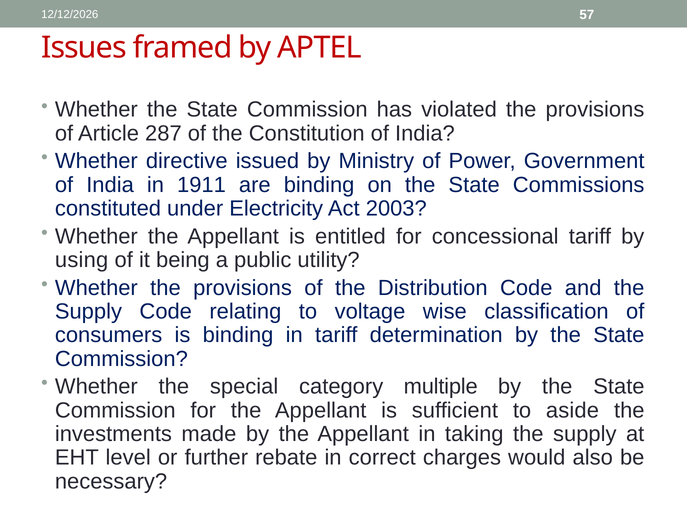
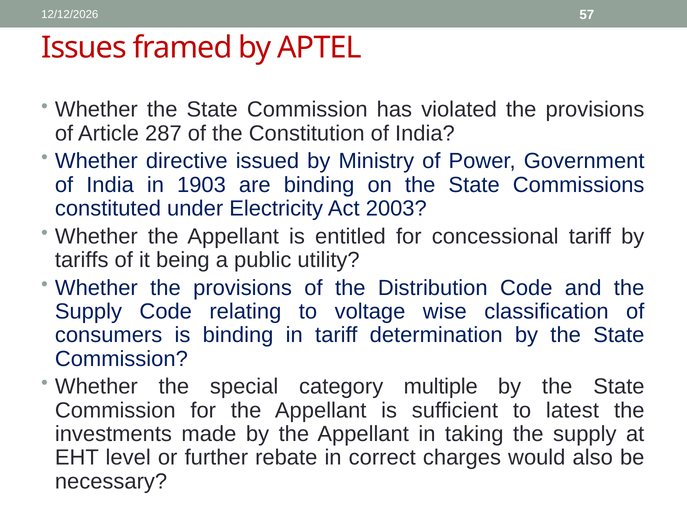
1911: 1911 -> 1903 (201, 185)
using: using -> tariffs (82, 260)
aside: aside -> latest (572, 411)
